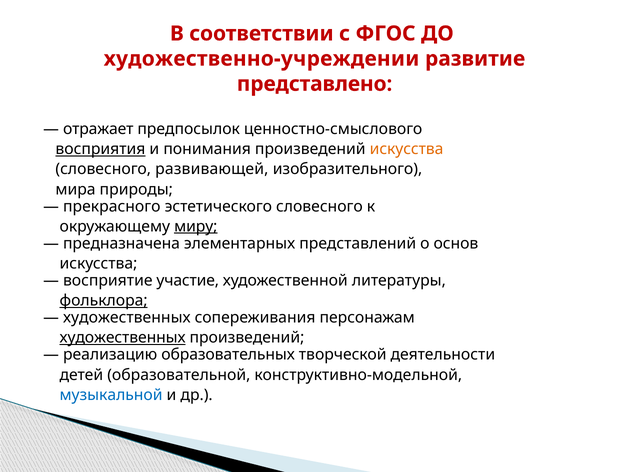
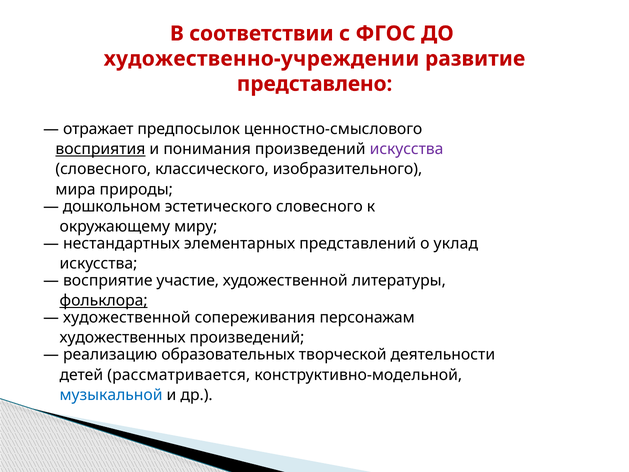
искусства colour: orange -> purple (407, 149)
развивающей: развивающей -> классического (212, 169)
прекрасного: прекрасного -> дошкольном (112, 206)
миру underline: present -> none (196, 226)
предназначена: предназначена -> нестандартных (121, 243)
основ: основ -> уклад (456, 243)
художественных: художественных -> художественной (127, 318)
художественных underline: present -> none (123, 338)
образовательной: образовательной -> рассматривается (179, 375)
